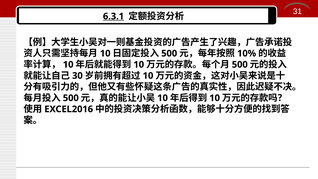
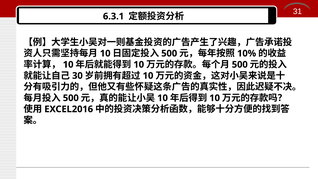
6.3.1 underline: present -> none (113, 16)
